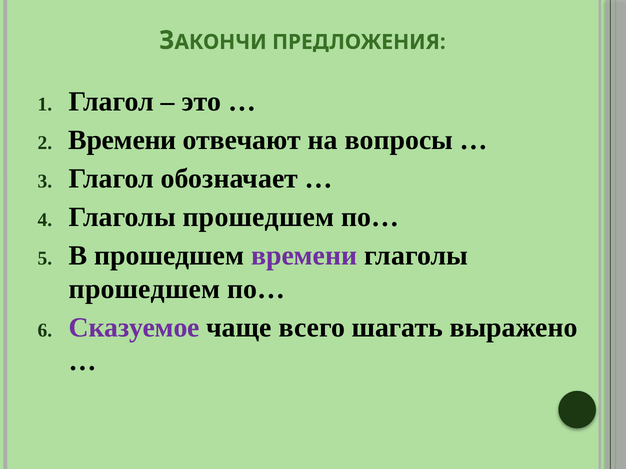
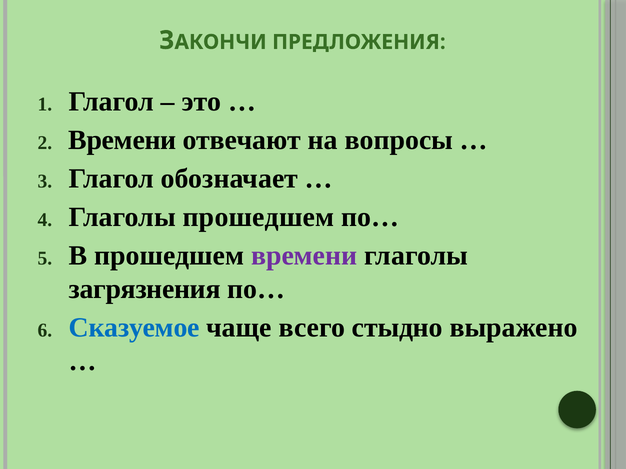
прошедшем: прошедшем -> загрязнения (145, 289)
Сказуемое colour: purple -> blue (134, 328)
шагать: шагать -> стыдно (397, 328)
